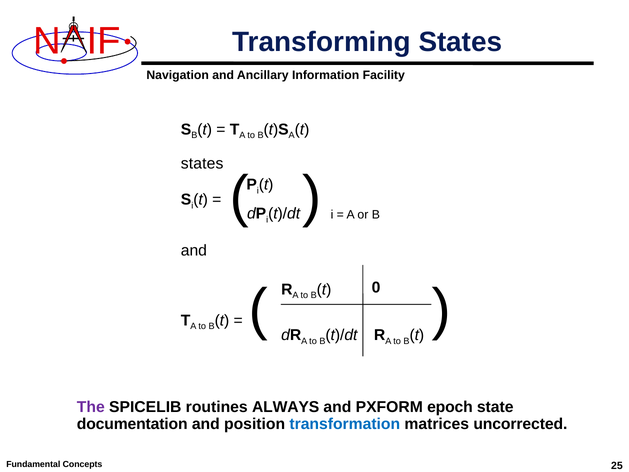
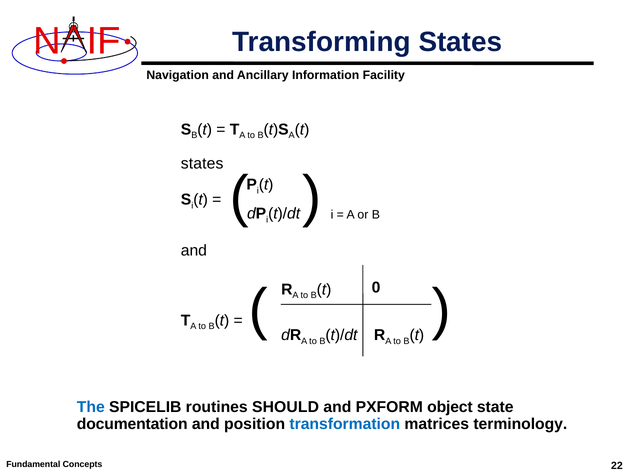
The colour: purple -> blue (91, 407)
ALWAYS: ALWAYS -> SHOULD (285, 407)
epoch: epoch -> object (450, 407)
uncorrected: uncorrected -> terminology (520, 424)
25: 25 -> 22 (617, 466)
